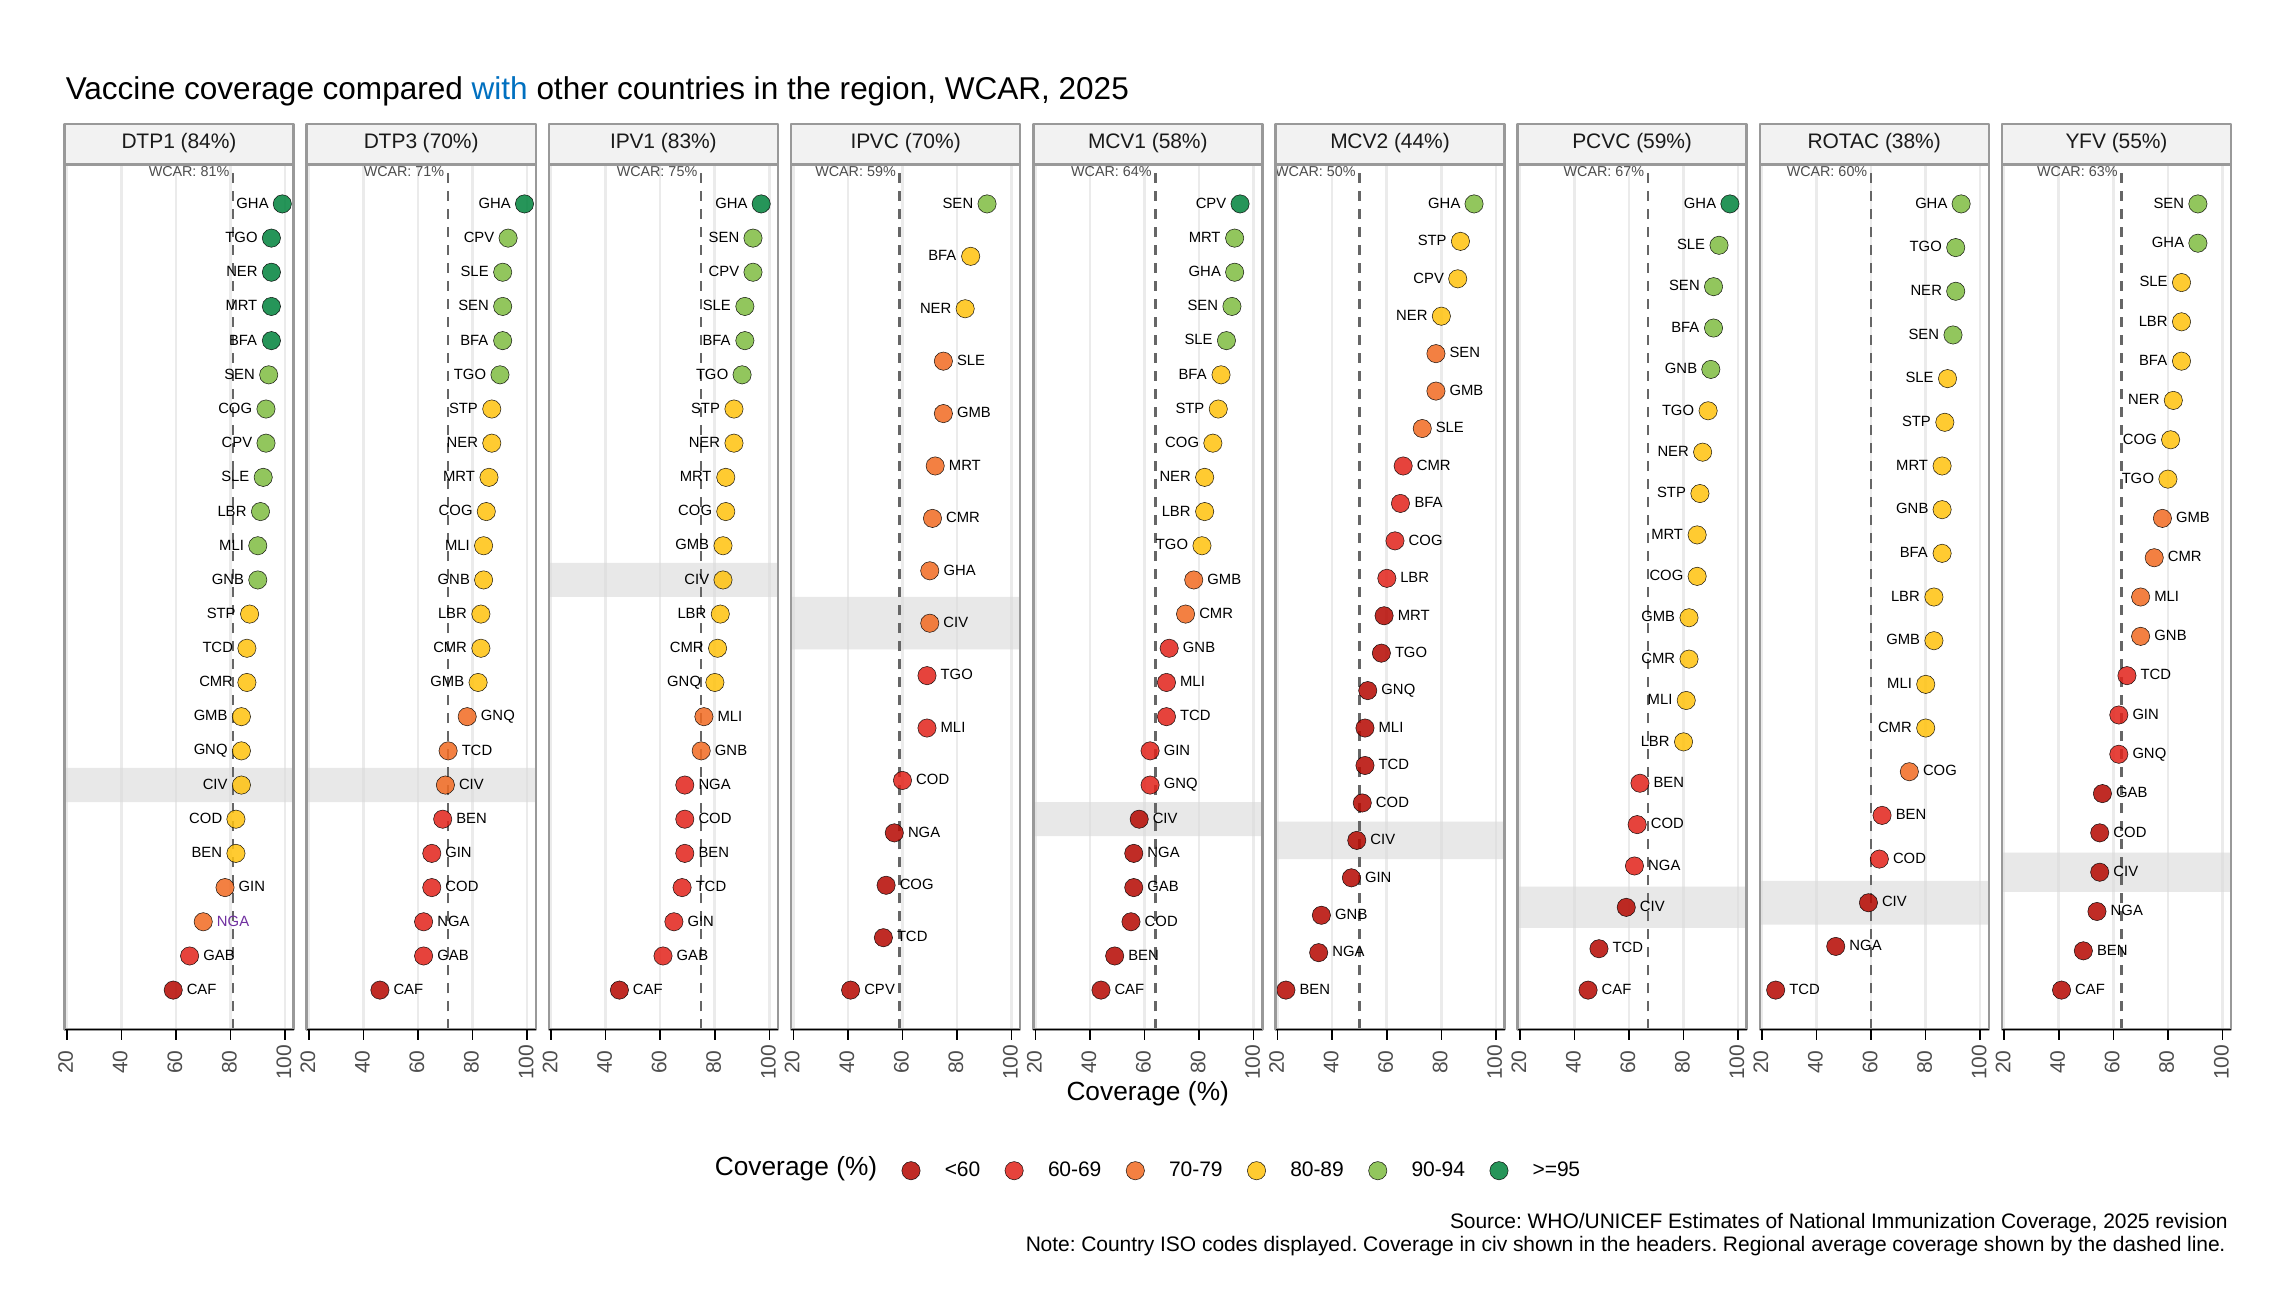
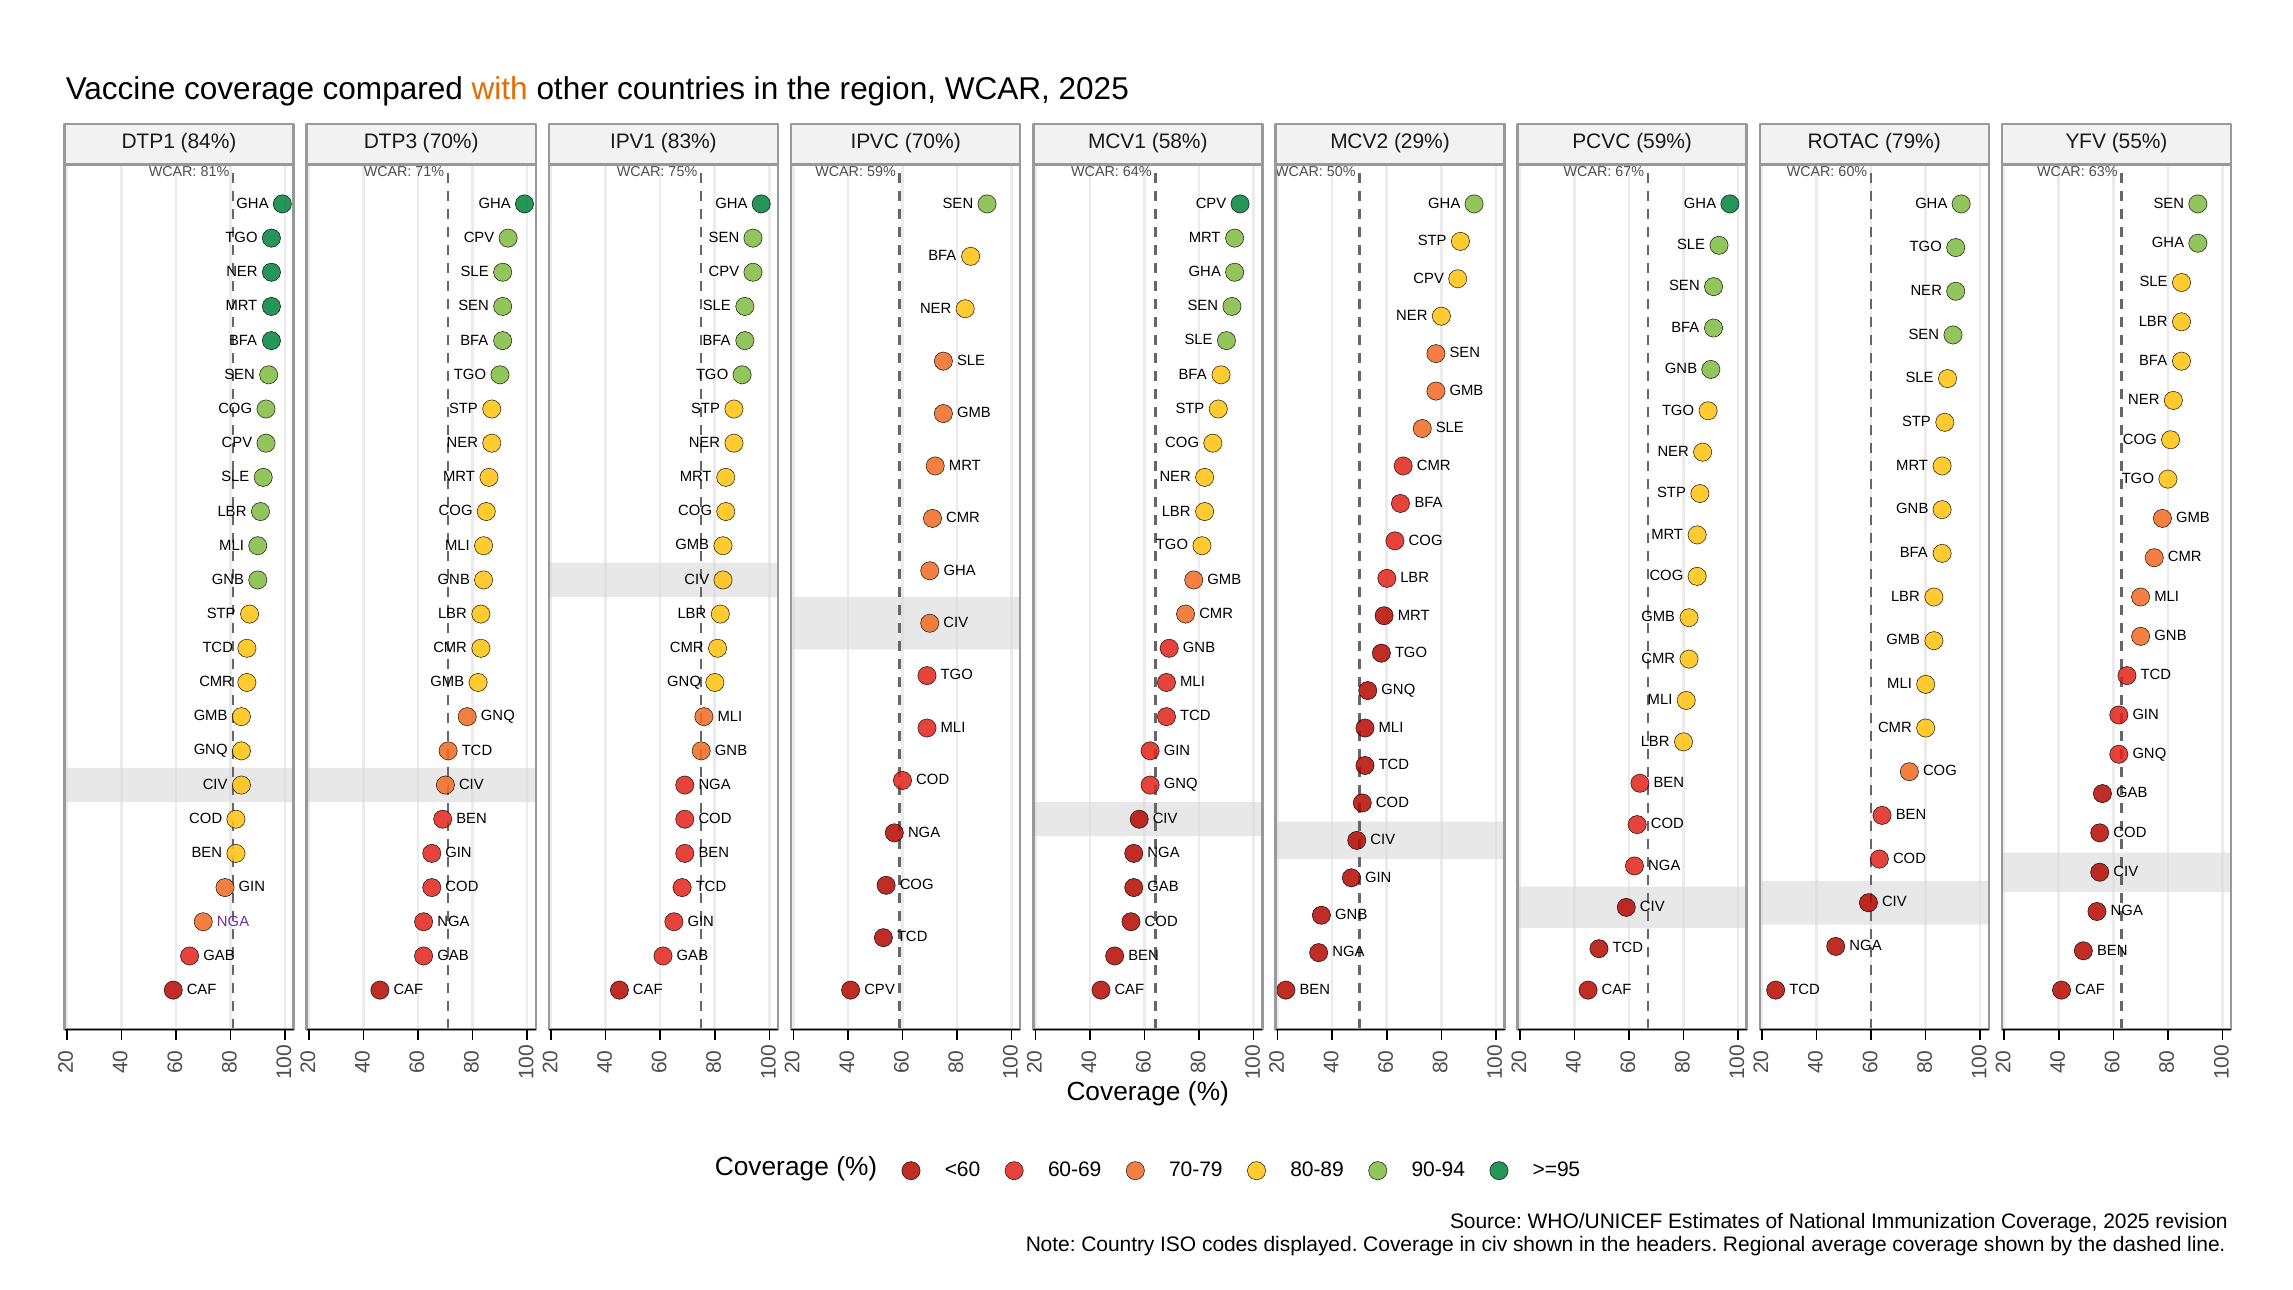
with colour: blue -> orange (500, 89)
44%: 44% -> 29% (1422, 141)
38%: 38% -> 79% (1913, 141)
